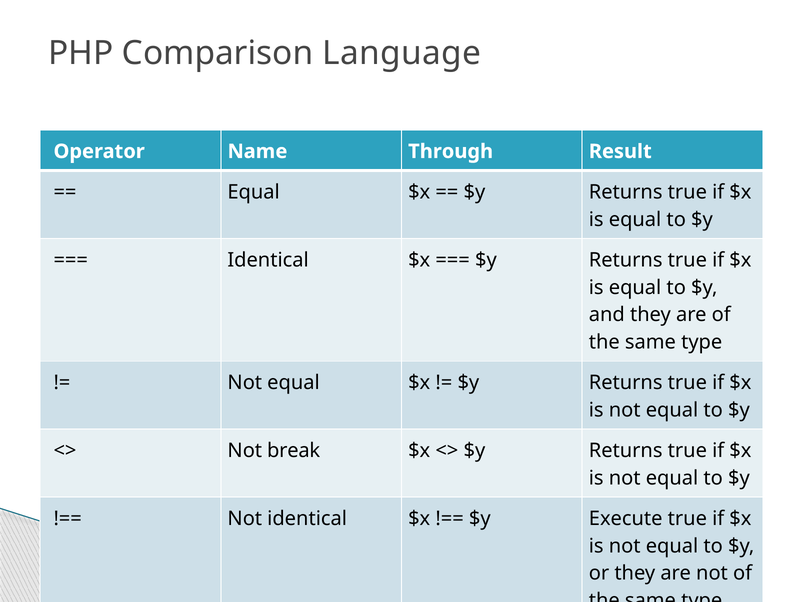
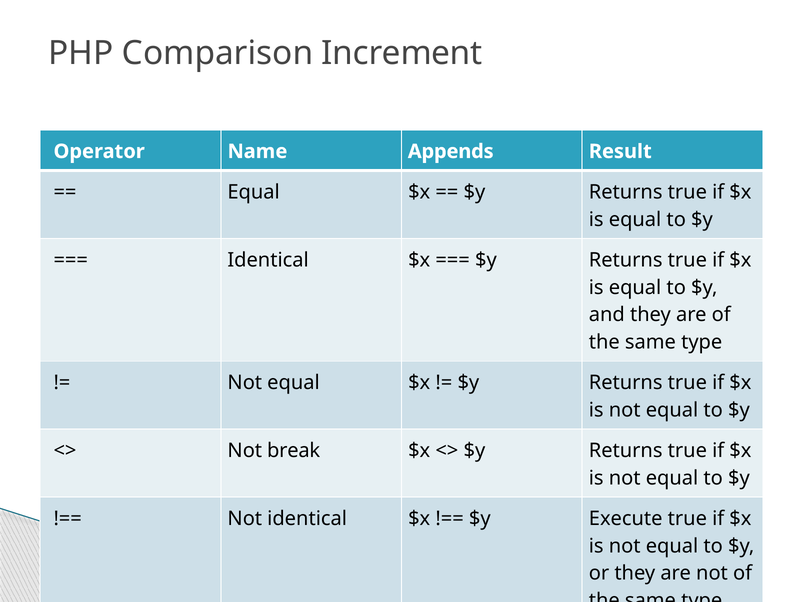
Language: Language -> Increment (402, 53)
Through: Through -> Appends (451, 152)
